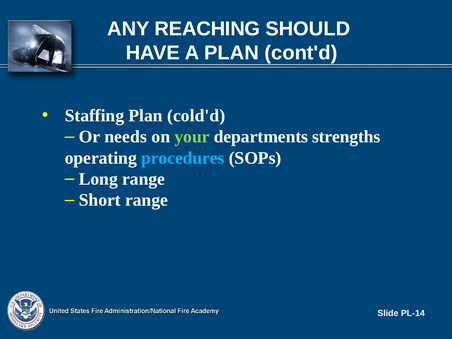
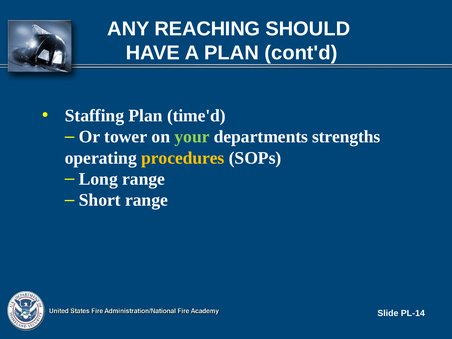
cold'd: cold'd -> time'd (196, 116)
needs: needs -> tower (126, 137)
procedures colour: light blue -> yellow (183, 158)
